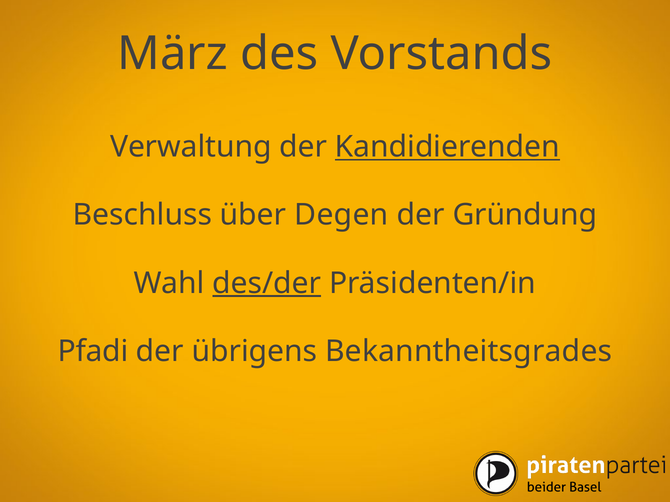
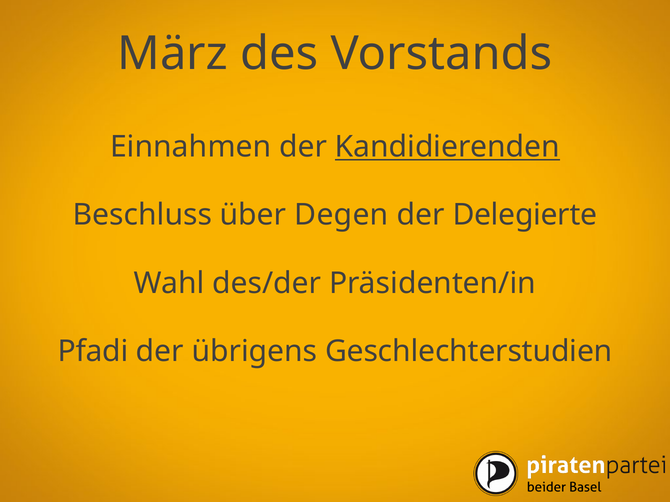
Verwaltung: Verwaltung -> Einnahmen (191, 147)
Gründung: Gründung -> Delegierte (525, 215)
des/der underline: present -> none (267, 283)
Bekanntheitsgrades: Bekanntheitsgrades -> Geschlechterstudien (469, 352)
